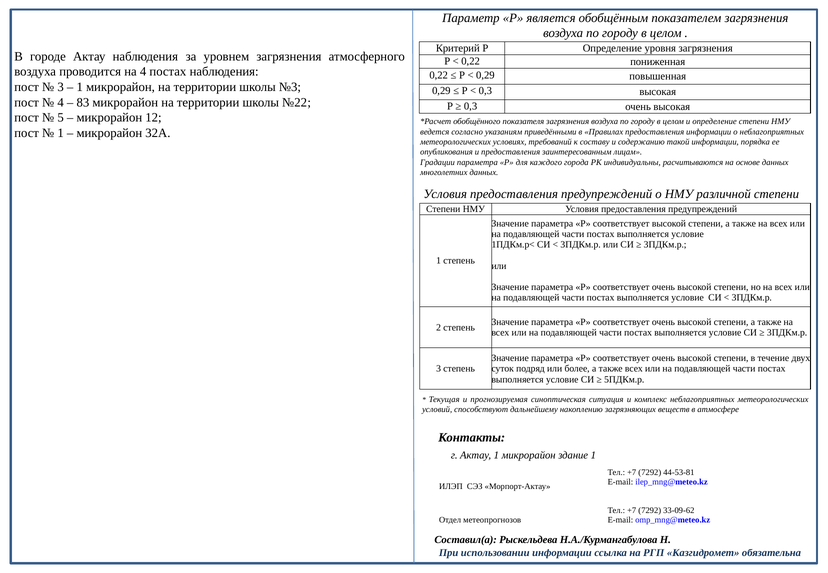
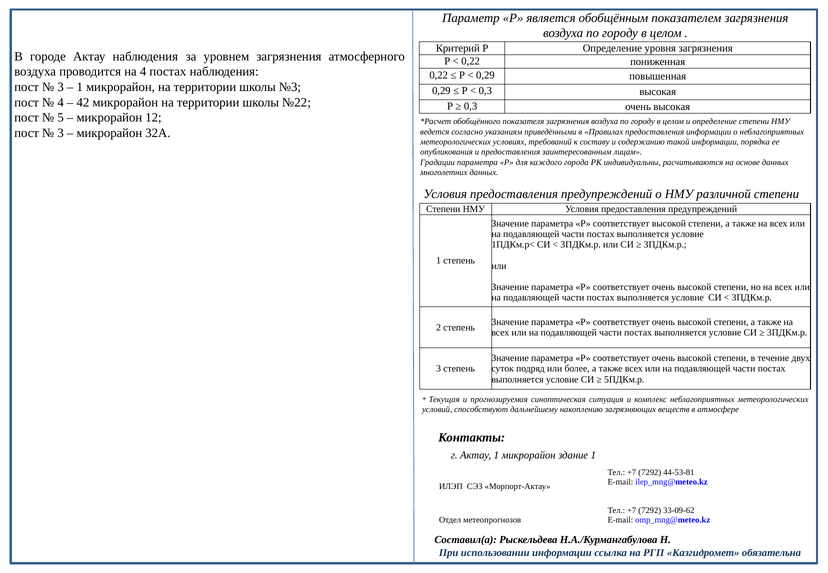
83: 83 -> 42 (83, 102)
1: 1 -> 3 (61, 133)
